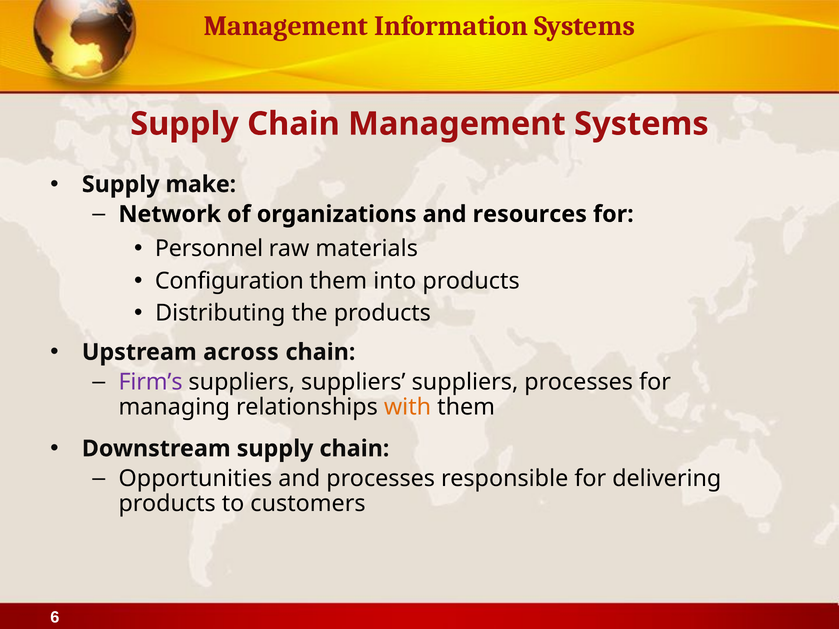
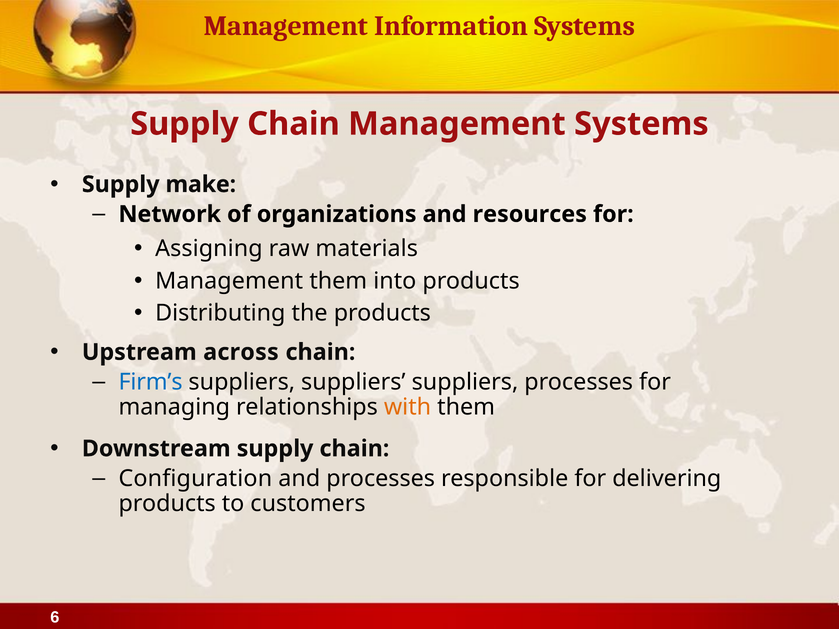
Personnel: Personnel -> Assigning (209, 249)
Configuration: Configuration -> Management (229, 281)
Firm’s colour: purple -> blue (151, 382)
Opportunities: Opportunities -> Configuration (195, 479)
